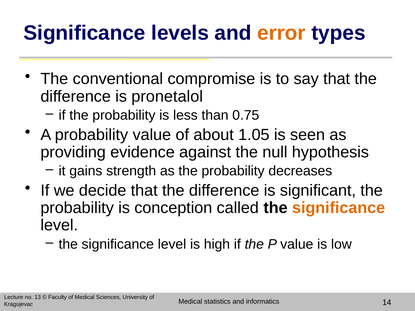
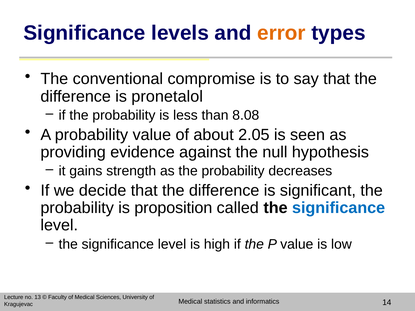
0.75: 0.75 -> 8.08 (246, 115)
1.05: 1.05 -> 2.05 (254, 135)
conception: conception -> proposition (173, 208)
significance colour: orange -> blue (339, 208)
